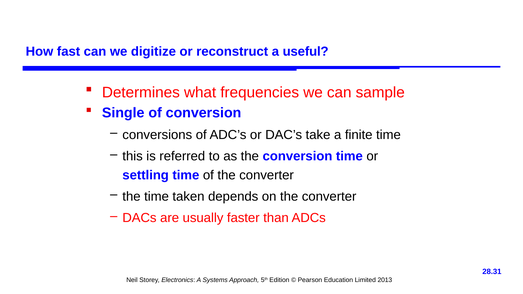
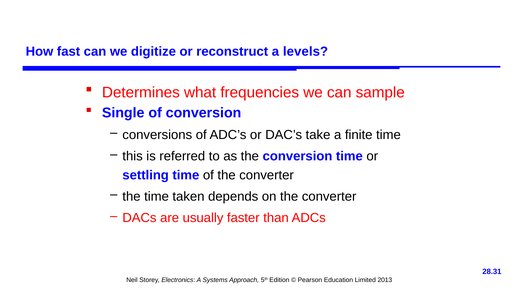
useful: useful -> levels (306, 52)
